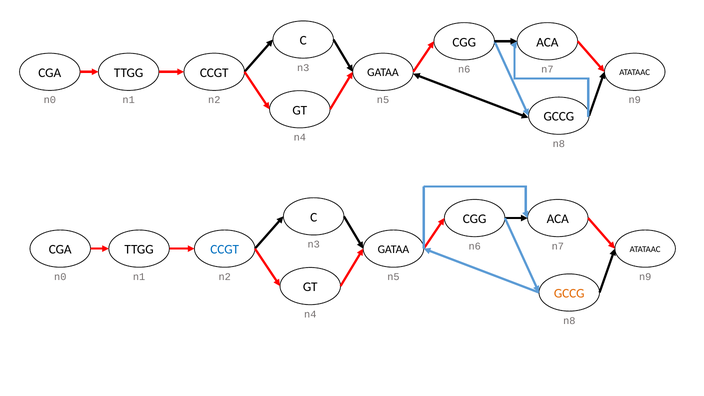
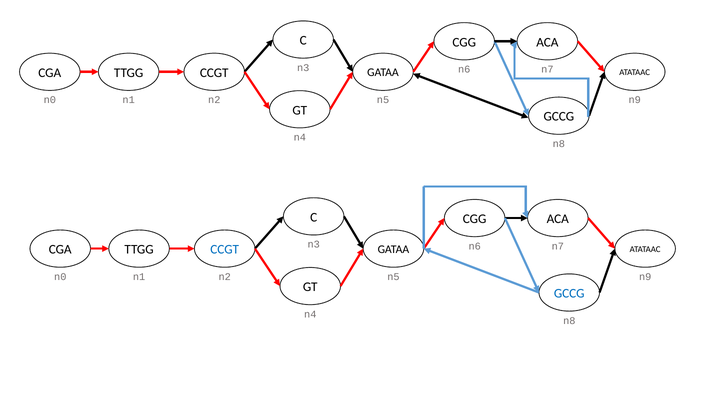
GCCG colour: orange -> blue (569, 293)
